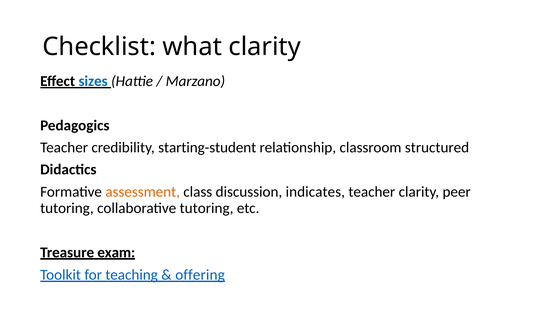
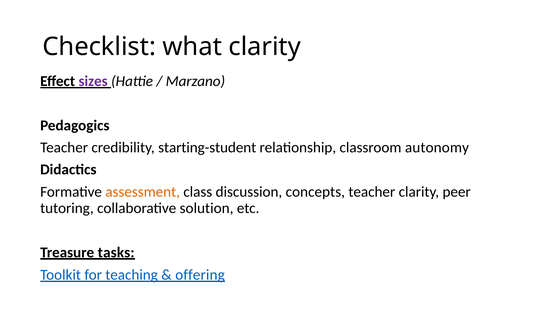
sizes colour: blue -> purple (93, 81)
structured: structured -> autonomy (437, 147)
indicates: indicates -> concepts (315, 192)
collaborative tutoring: tutoring -> solution (207, 208)
exam: exam -> tasks (116, 252)
